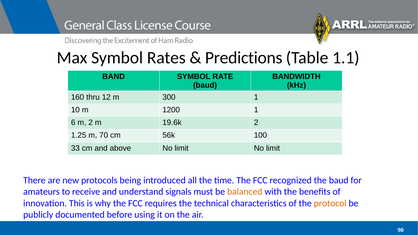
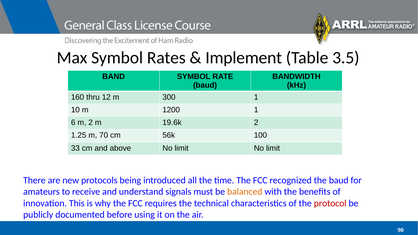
Predictions: Predictions -> Implement (244, 58)
1.1: 1.1 -> 3.5 (346, 58)
protocol colour: orange -> red (330, 203)
